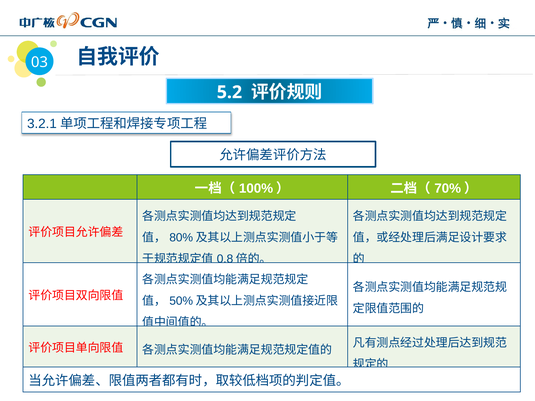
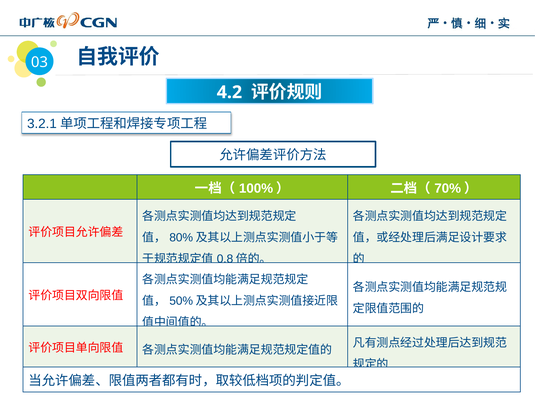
5.2: 5.2 -> 4.2 (229, 92)
